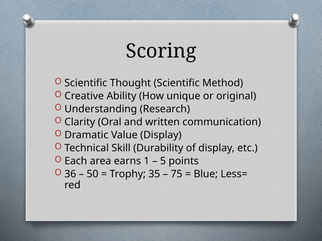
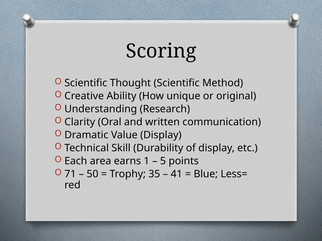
36: 36 -> 71 (70, 174)
75: 75 -> 41 (177, 174)
